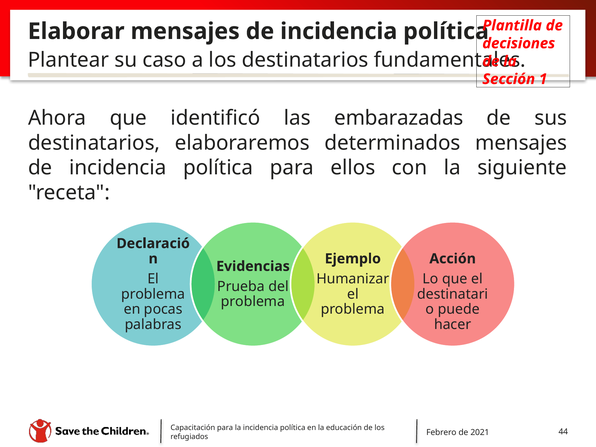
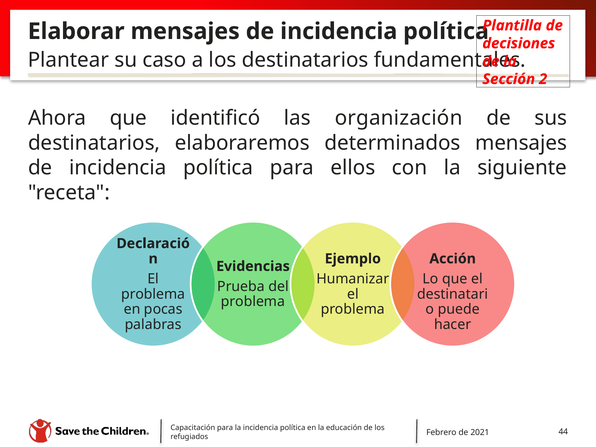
1: 1 -> 2 (543, 79)
embarazadas: embarazadas -> organización (399, 118)
